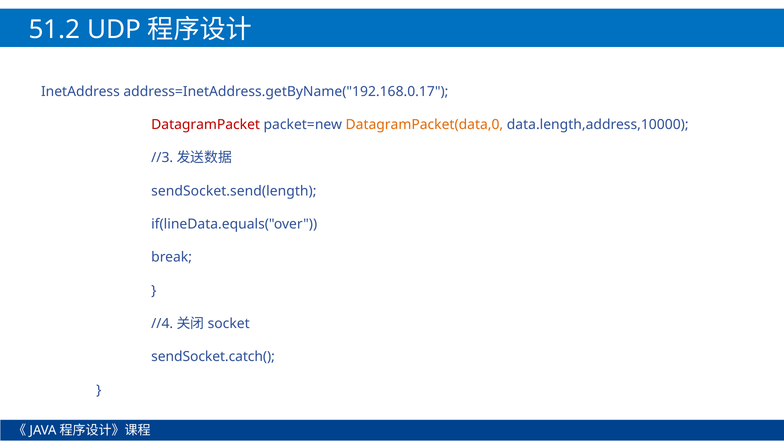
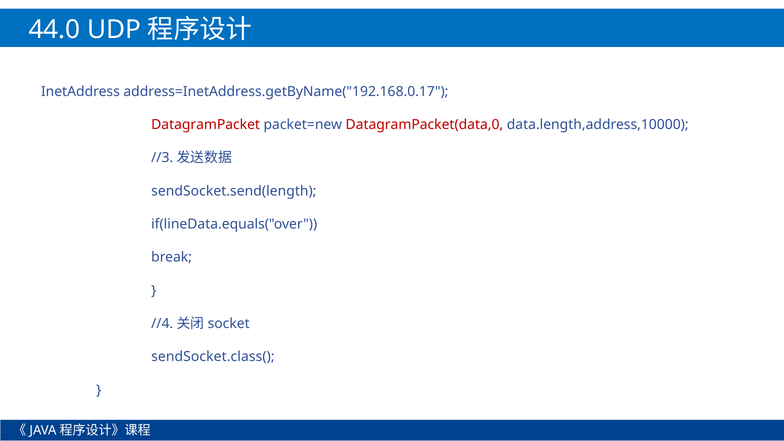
51.2: 51.2 -> 44.0 (54, 30)
DatagramPacket(data,0 colour: orange -> red (424, 125)
sendSocket.catch(: sendSocket.catch( -> sendSocket.class( (213, 357)
